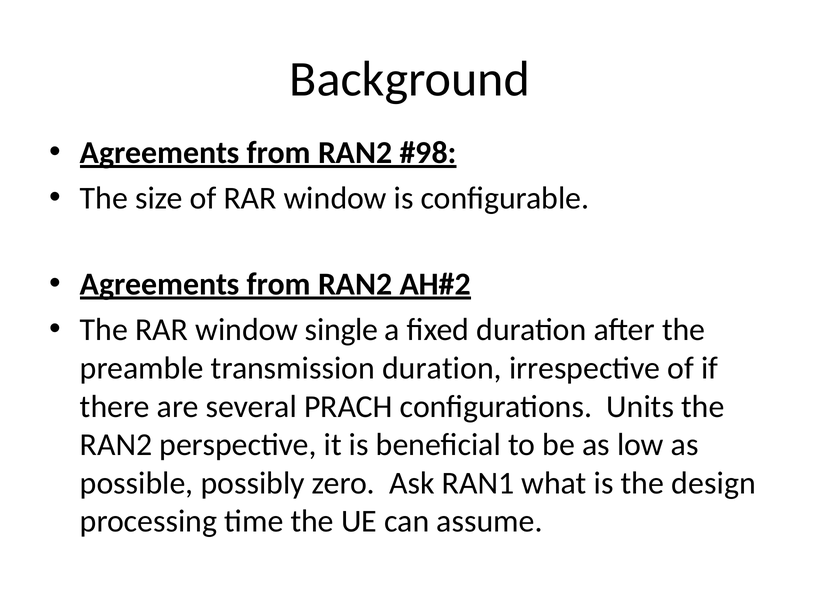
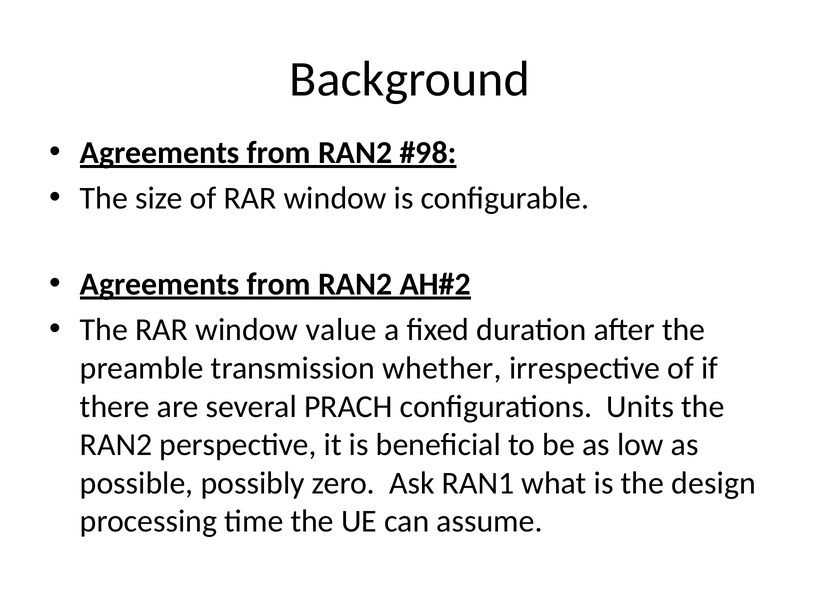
single: single -> value (341, 330)
transmission duration: duration -> whether (442, 368)
